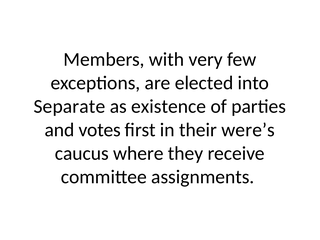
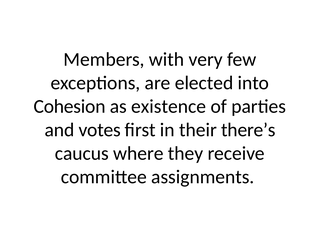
Separate: Separate -> Cohesion (70, 106)
were’s: were’s -> there’s (248, 130)
